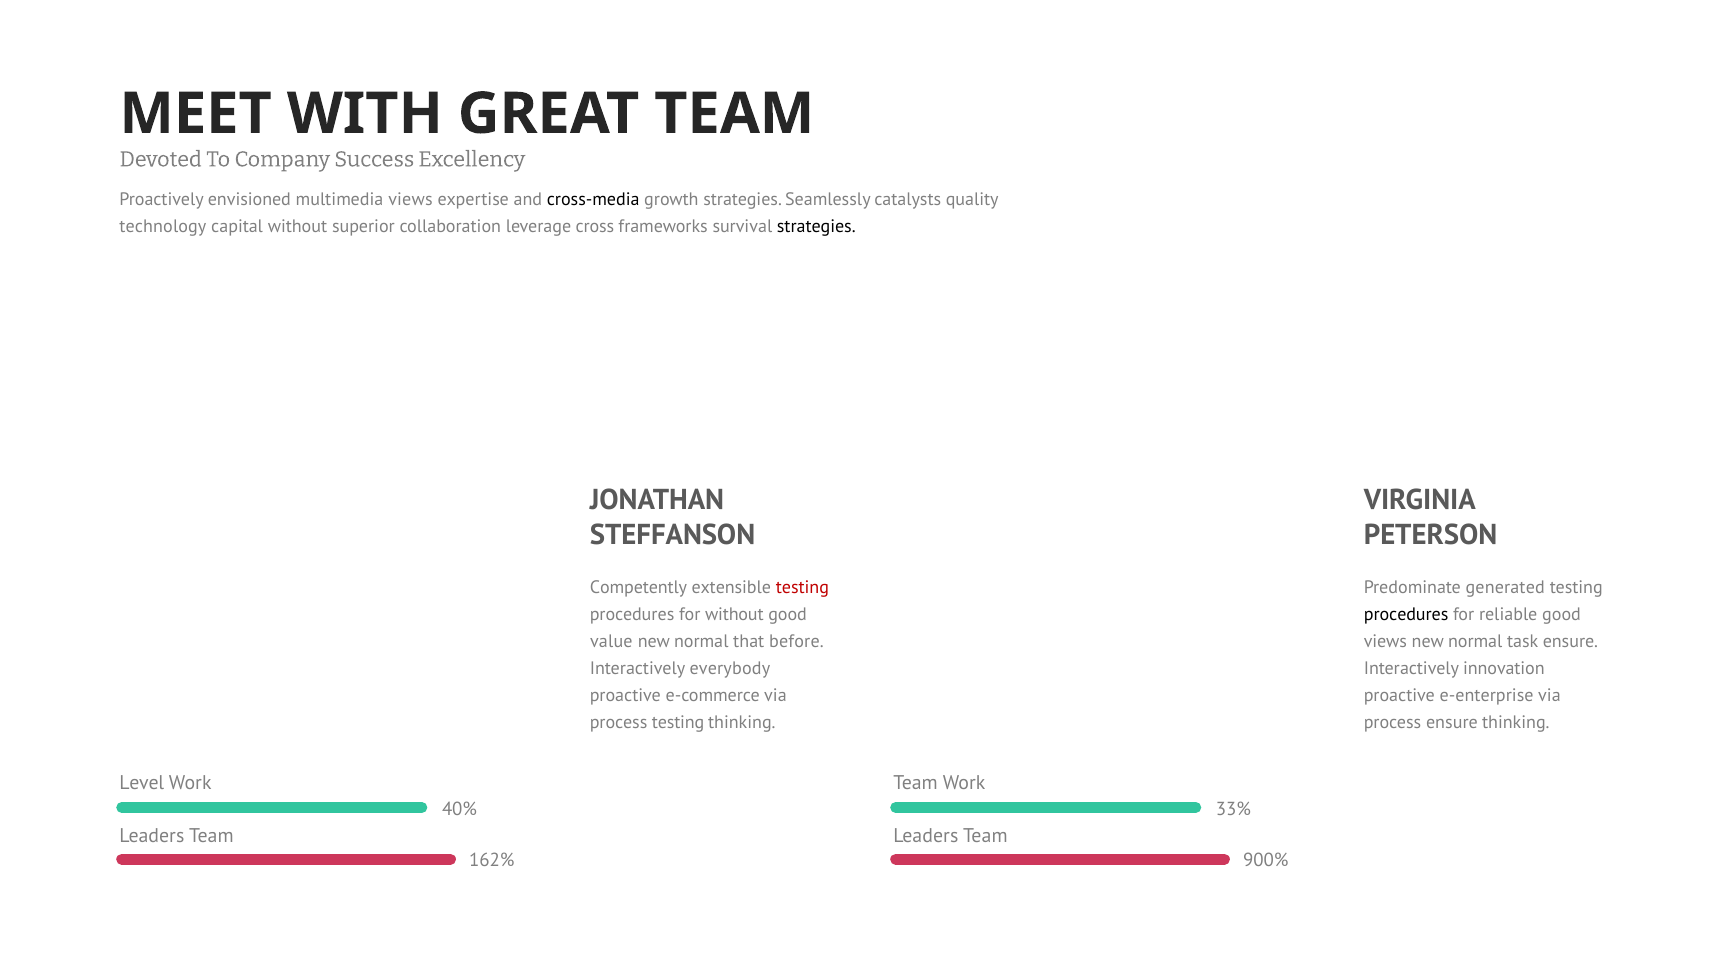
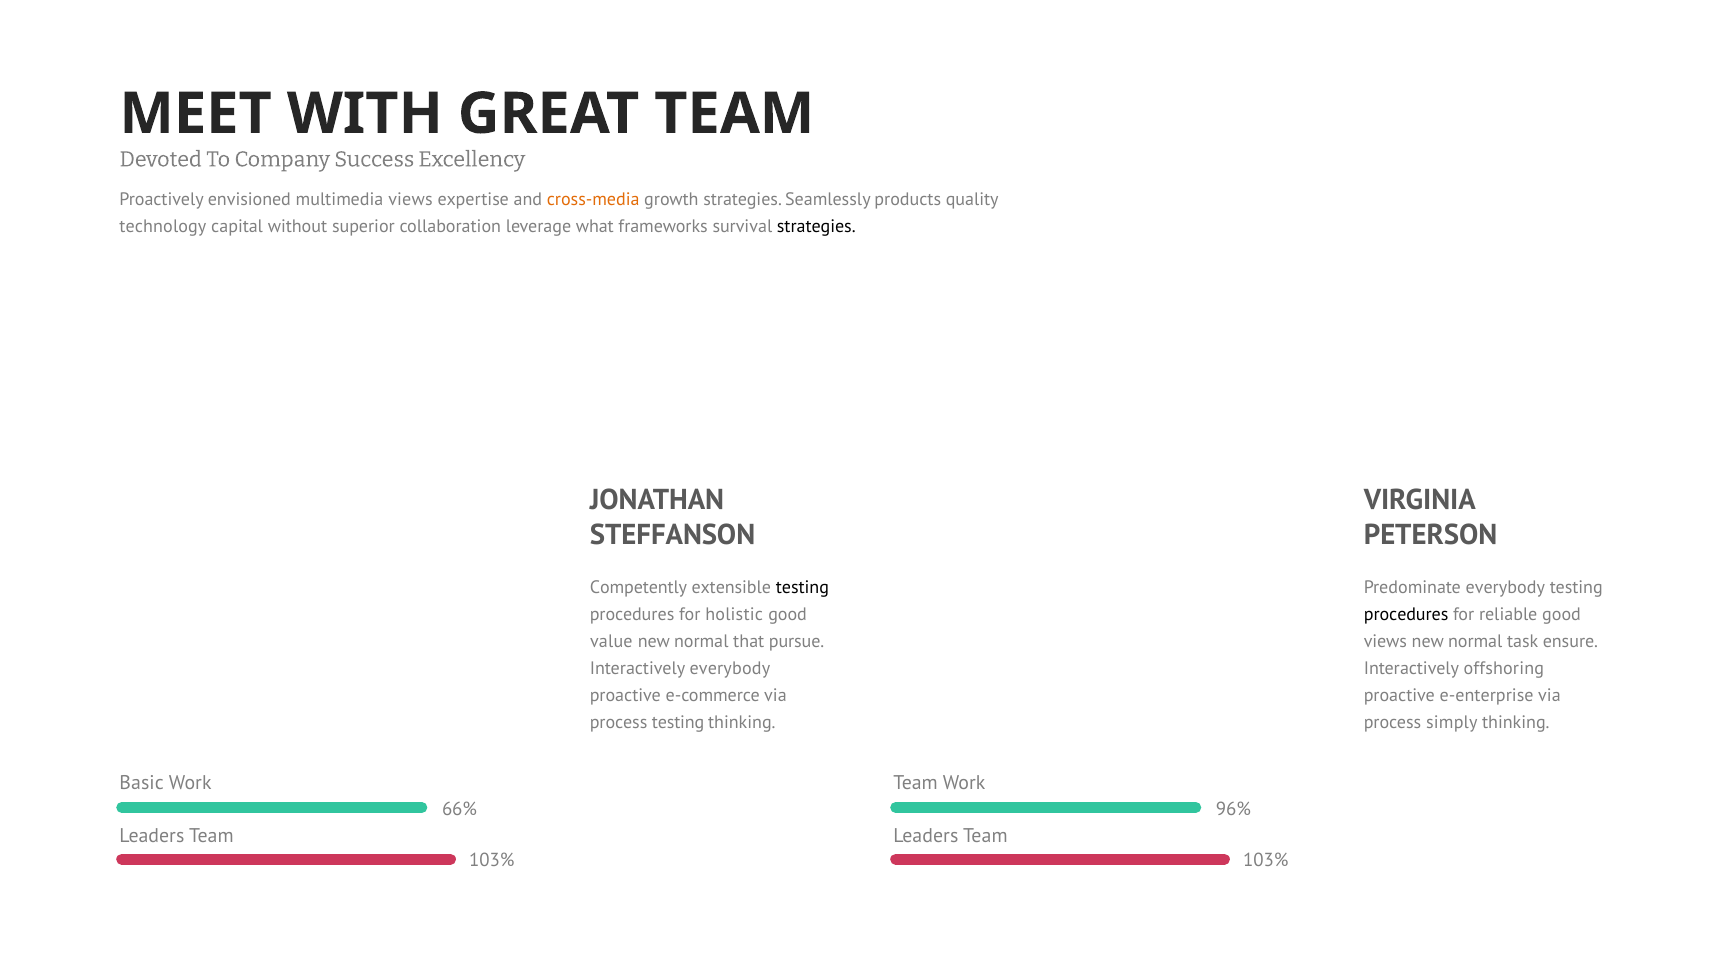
cross-media colour: black -> orange (593, 200)
catalysts: catalysts -> products (908, 200)
cross: cross -> what (595, 227)
testing colour: red -> black (802, 587)
Predominate generated: generated -> everybody (1505, 587)
for without: without -> holistic (734, 614)
before: before -> pursue (797, 642)
innovation: innovation -> offshoring (1504, 669)
process ensure: ensure -> simply (1452, 723)
Level: Level -> Basic (142, 783)
40%: 40% -> 66% (460, 809)
33%: 33% -> 96% (1233, 809)
162%: 162% -> 103% (492, 861)
900%: 900% -> 103% (1266, 861)
